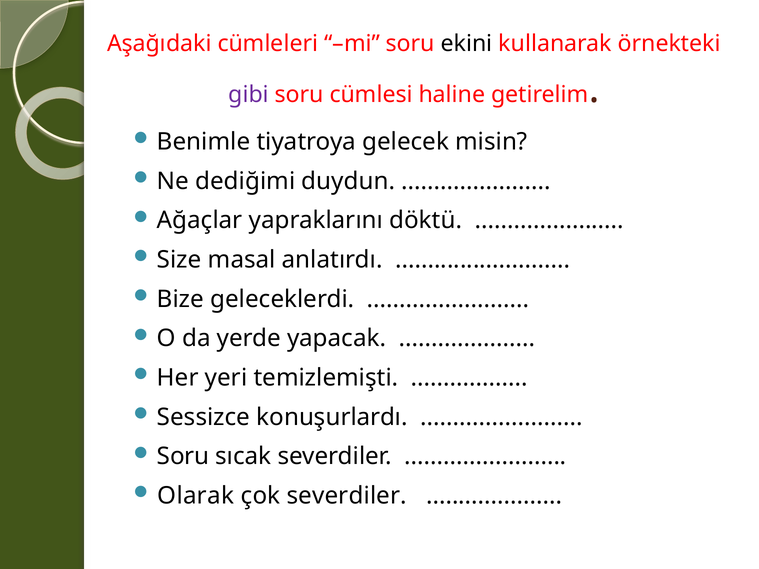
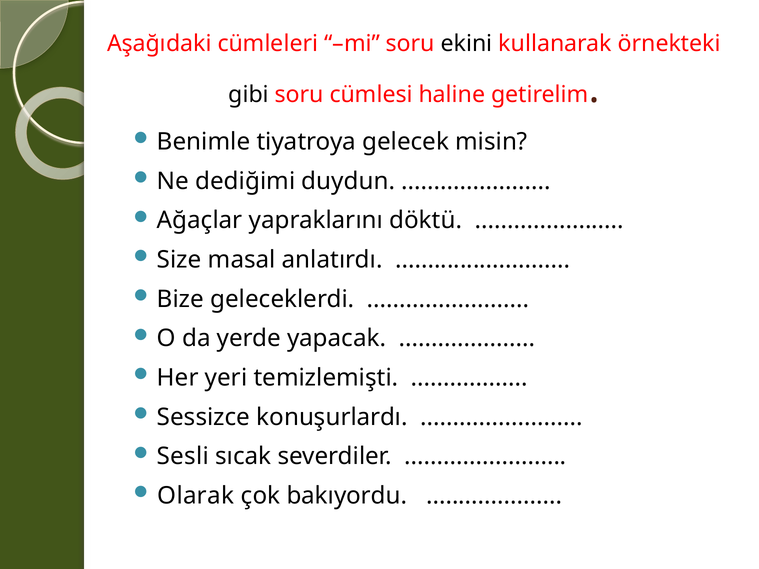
gibi colour: purple -> black (249, 94)
Soru: Soru -> Sesli (183, 457)
çok severdiler: severdiler -> bakıyordu (347, 496)
